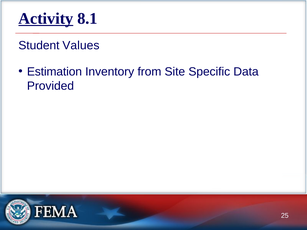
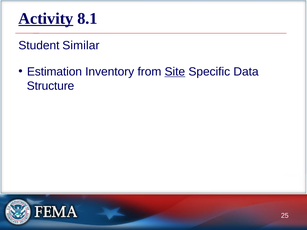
Values: Values -> Similar (81, 45)
Site underline: none -> present (175, 72)
Provided: Provided -> Structure (51, 86)
